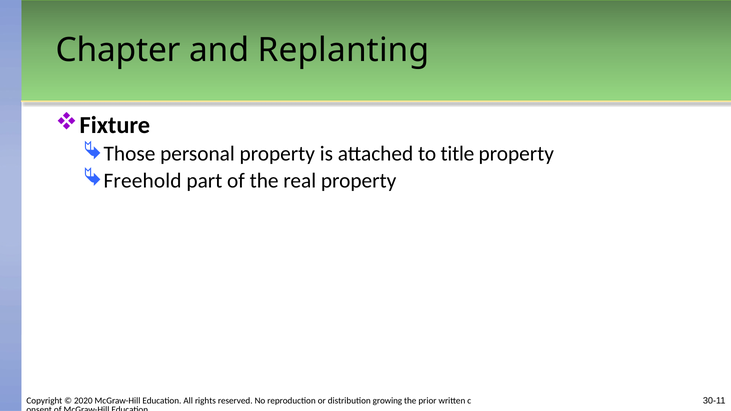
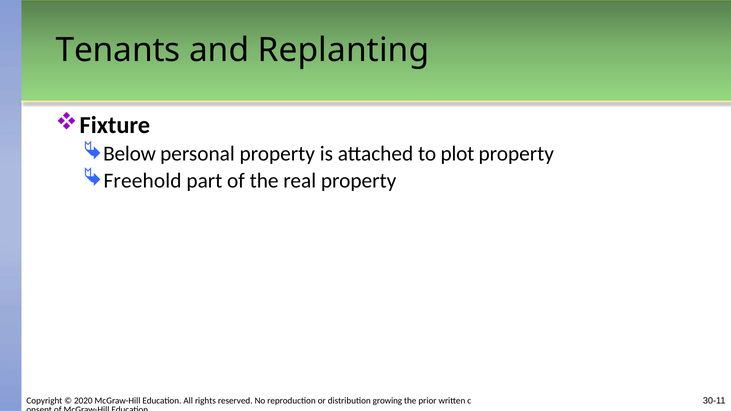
Chapter: Chapter -> Tenants (118, 50)
Those: Those -> Below (130, 154)
title: title -> plot (457, 154)
